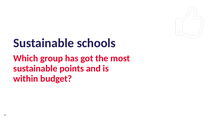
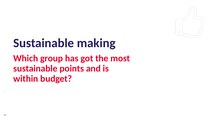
schools: schools -> making (96, 43)
